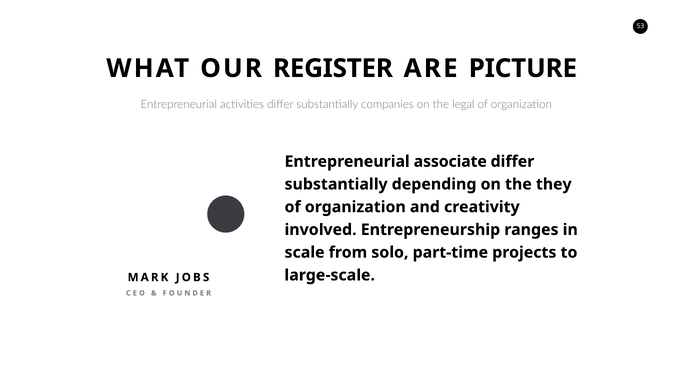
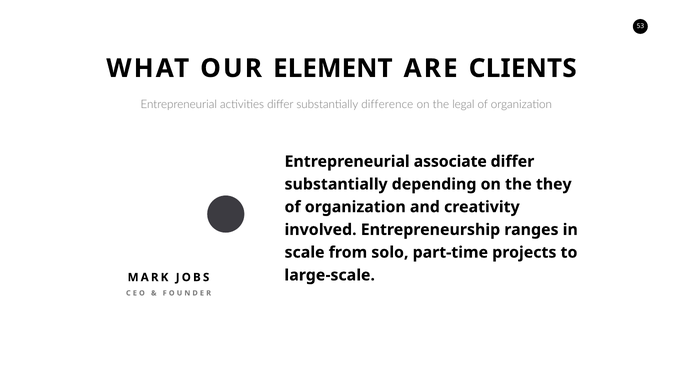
REGISTER: REGISTER -> ELEMENT (333, 68)
PICTURE: PICTURE -> CLIENTS (523, 68)
companies: companies -> difference (387, 105)
